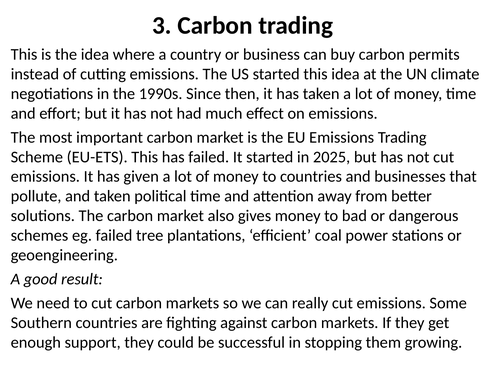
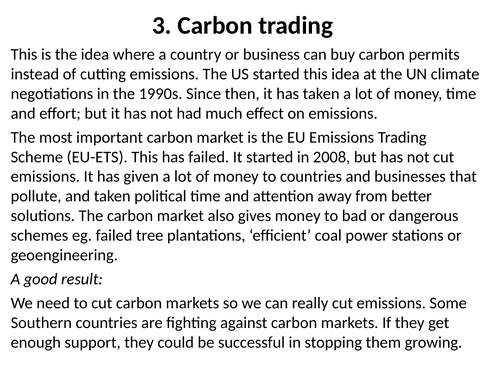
2025: 2025 -> 2008 (332, 157)
